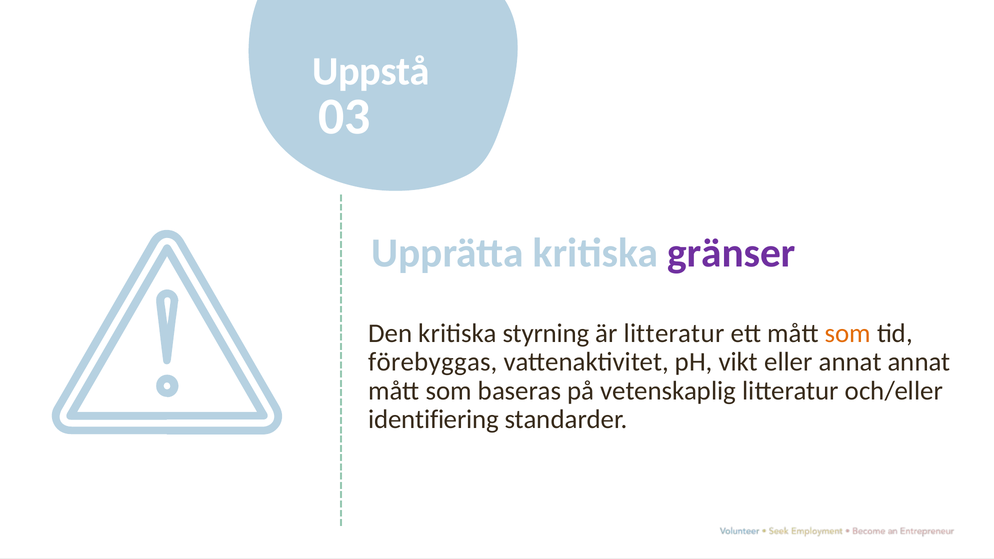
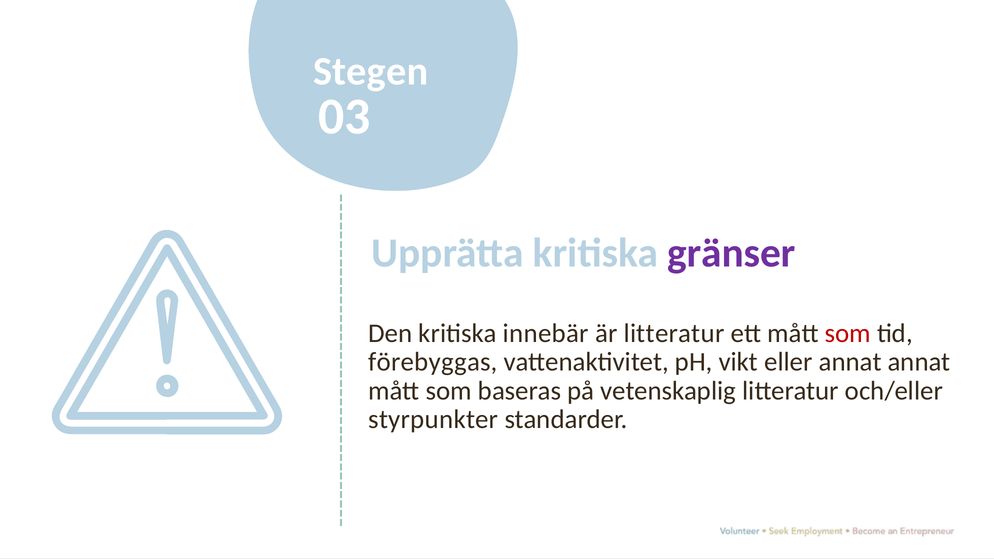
Uppstå: Uppstå -> Stegen (371, 72)
styrning: styrning -> innebär (546, 334)
som colour: orange -> red (848, 334)
identifiering: identifiering -> styrpunkter (433, 419)
